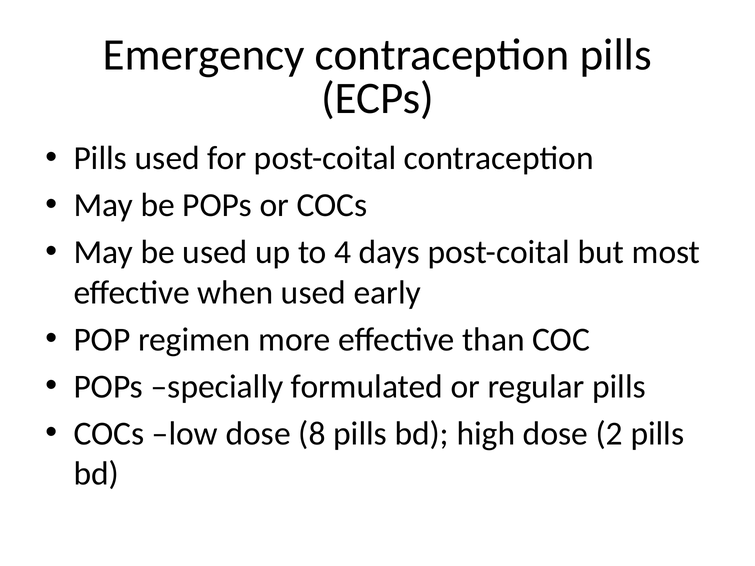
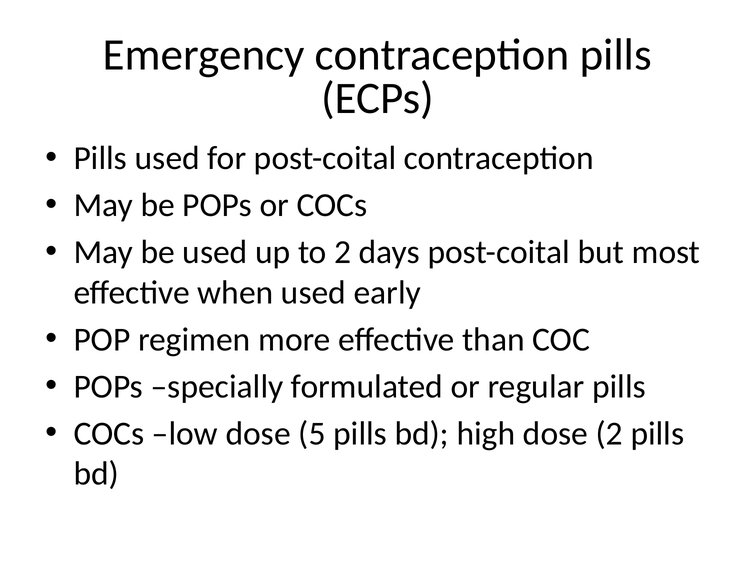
to 4: 4 -> 2 (343, 252)
8: 8 -> 5 (312, 434)
